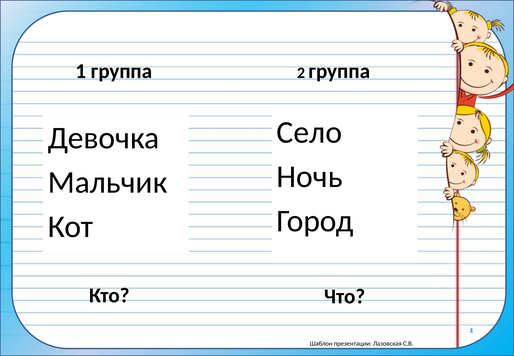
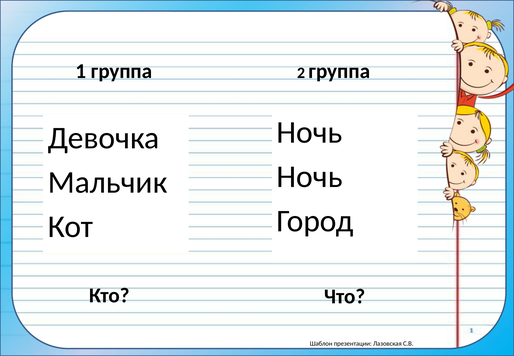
Село: Село -> Ночь (309, 132)
